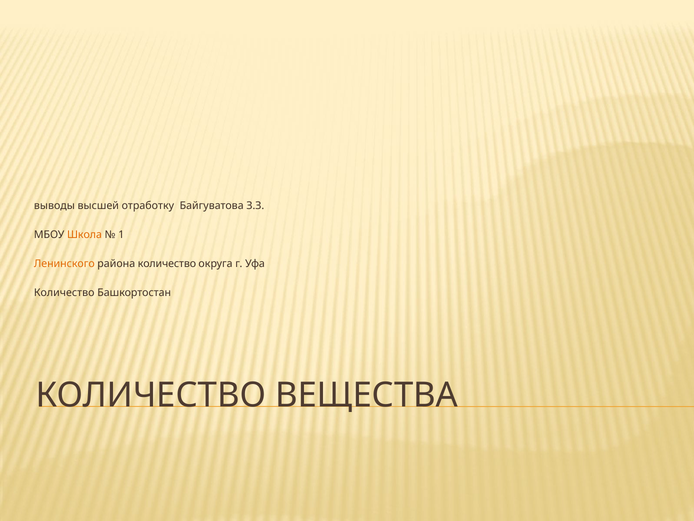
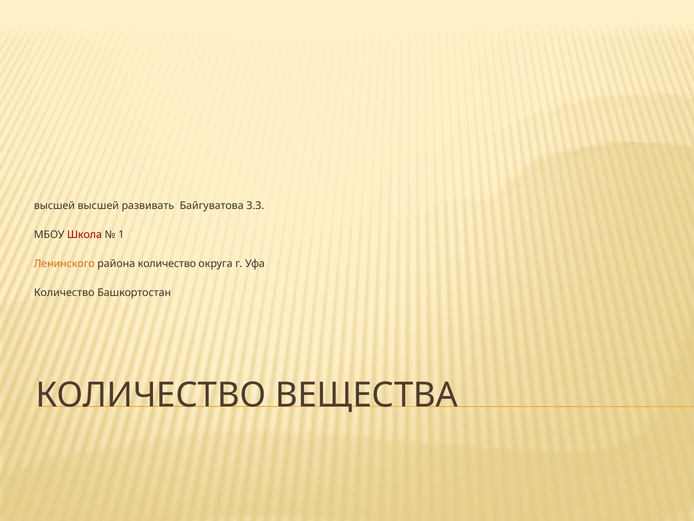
выводы: выводы -> высшей (54, 206)
отработку: отработку -> развивать (148, 206)
Школа colour: orange -> red (84, 235)
